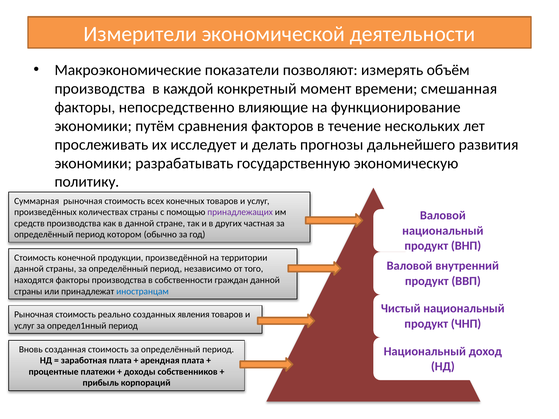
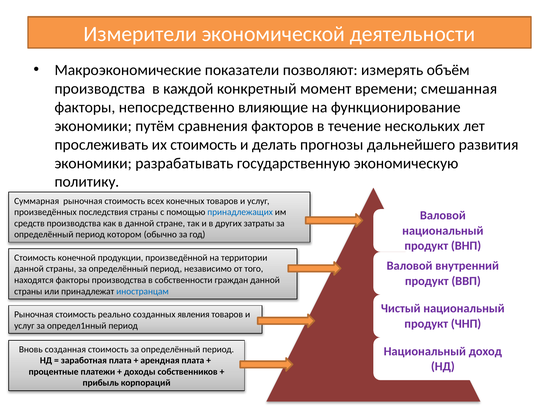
их исследует: исследует -> стоимость (204, 145)
количествах: количествах -> последствия (103, 212)
принадлежащих colour: purple -> blue (240, 212)
частная: частная -> затраты (259, 223)
